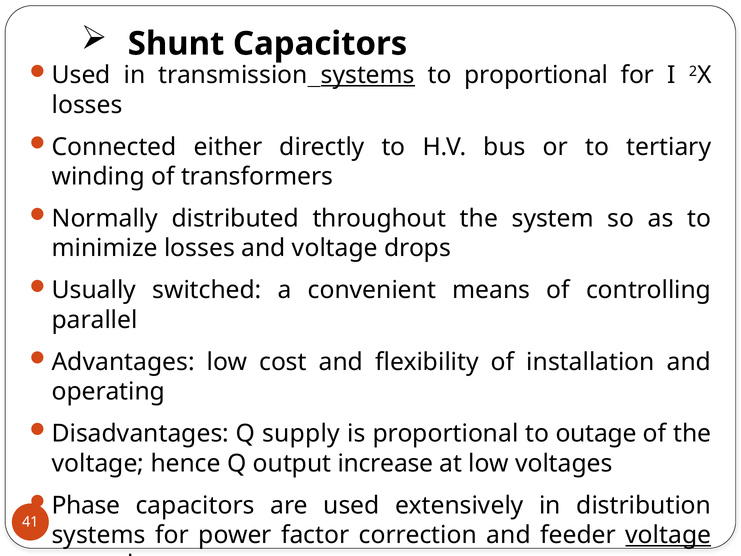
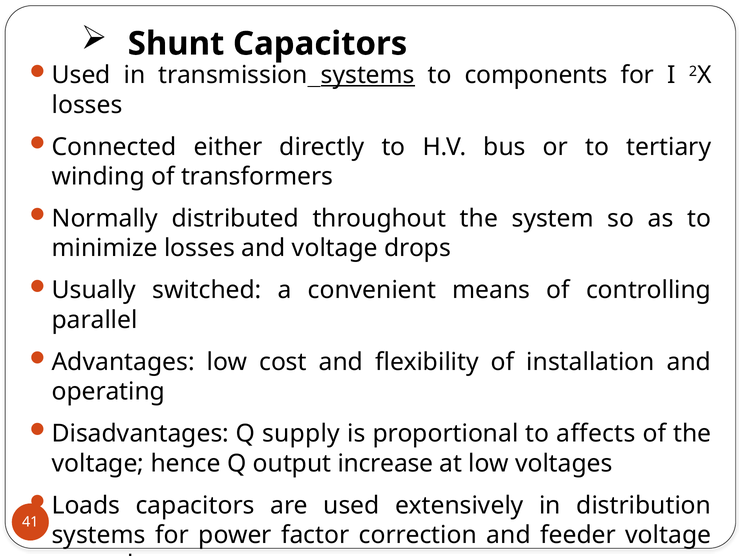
to proportional: proportional -> components (536, 75)
outage: outage -> affects (596, 433)
Phase: Phase -> Loads (86, 505)
voltage underline: present -> none (668, 535)
